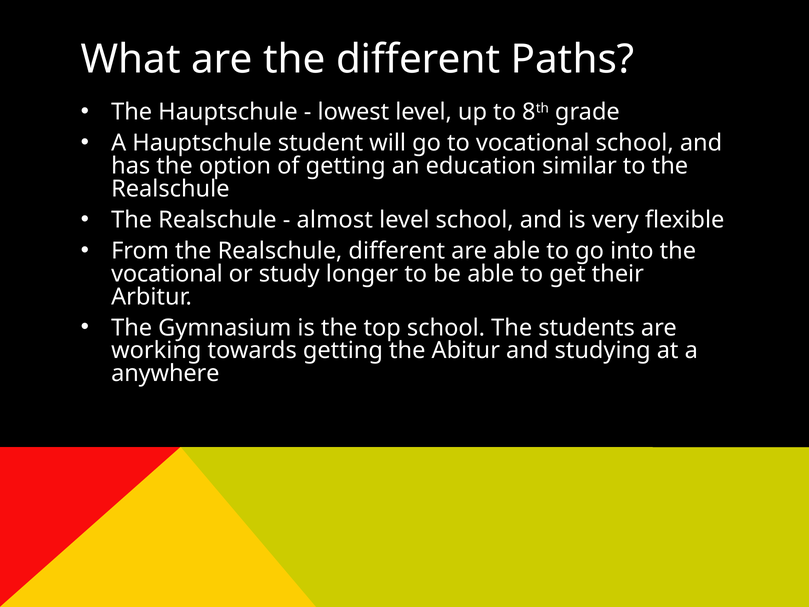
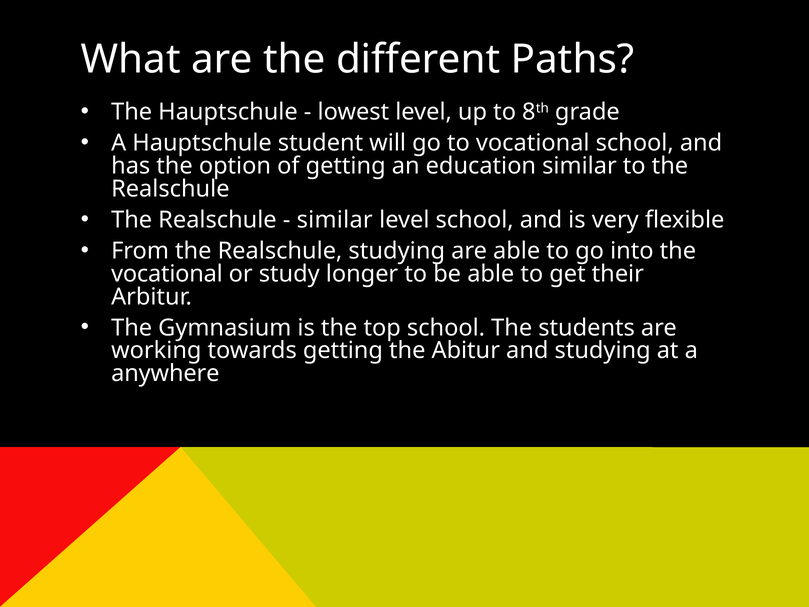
almost: almost -> similar (335, 220)
Realschule different: different -> studying (397, 251)
